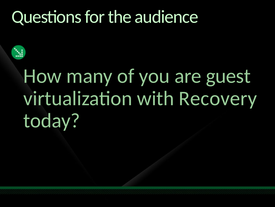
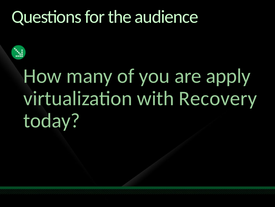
guest: guest -> apply (228, 76)
